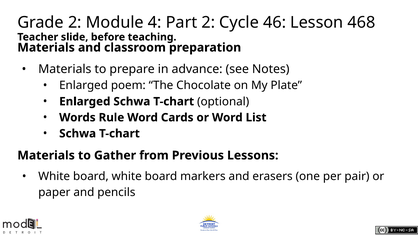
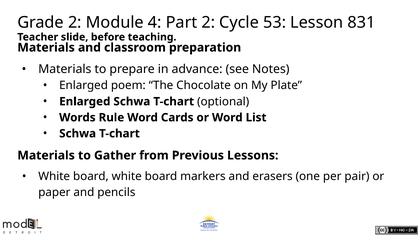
46: 46 -> 53 (275, 23)
468: 468 -> 831 (361, 23)
